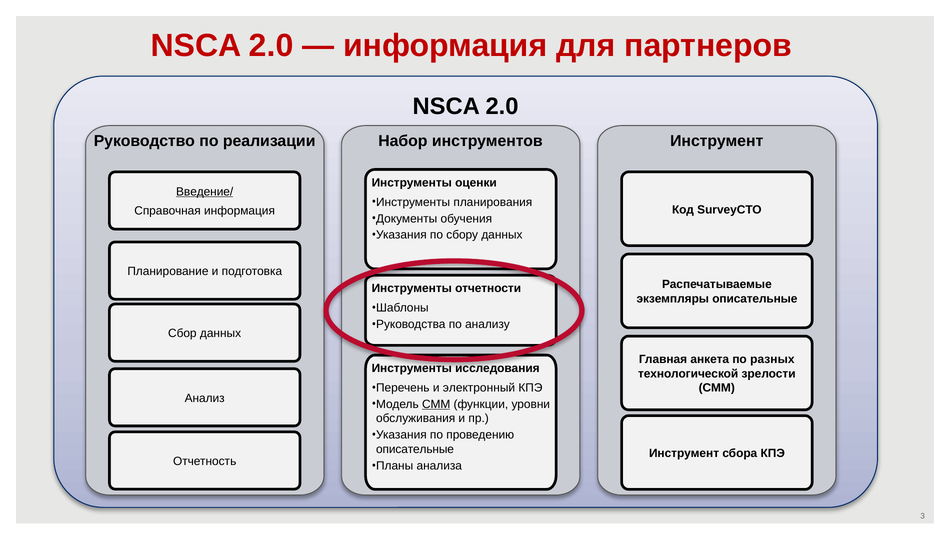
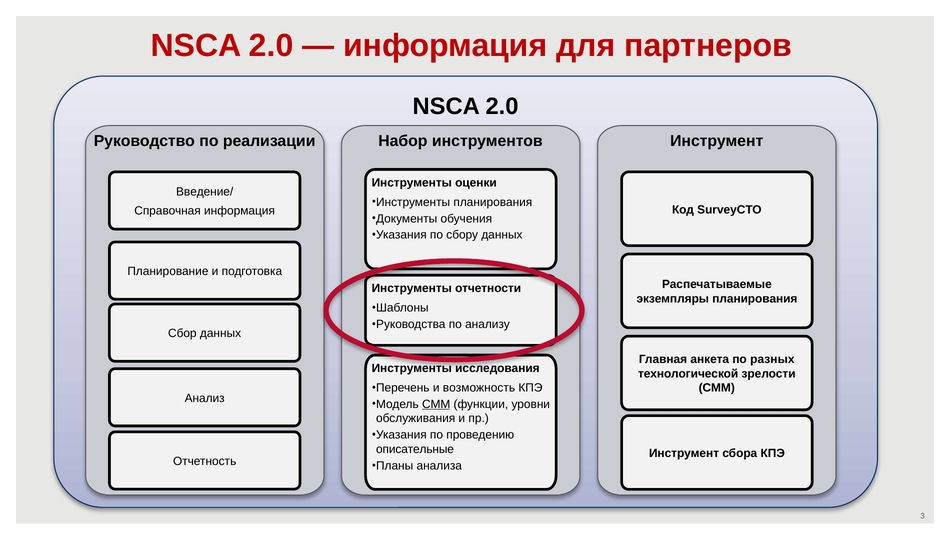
Введение/ underline: present -> none (205, 192)
экземпляры описательные: описательные -> планирования (755, 299)
электронный: электронный -> возможность (479, 388)
